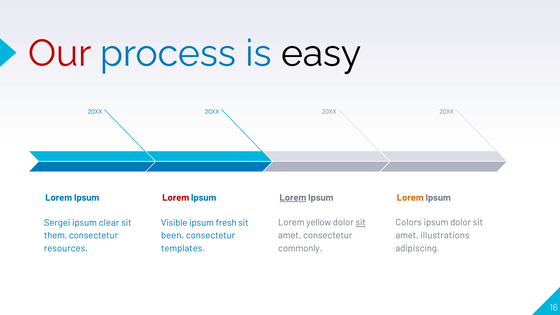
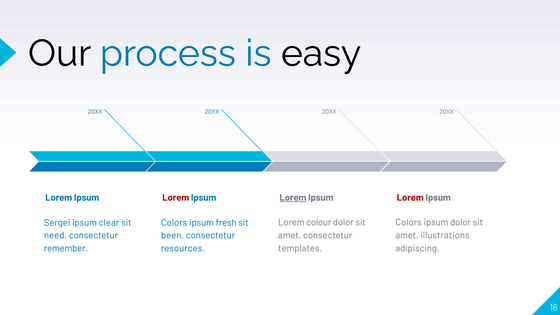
Our colour: red -> black (60, 53)
Lorem colour: orange -> red (410, 198)
Visible: Visible -> Colors (174, 223)
yellow: yellow -> colour (319, 223)
sit underline: present -> none (361, 223)
them: them -> need (55, 235)
commonly: commonly -> templates (300, 248)
resources: resources -> remember (66, 248)
templates: templates -> resources (183, 248)
